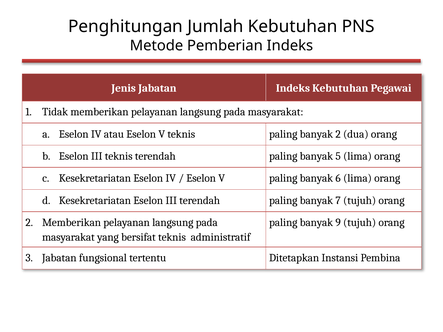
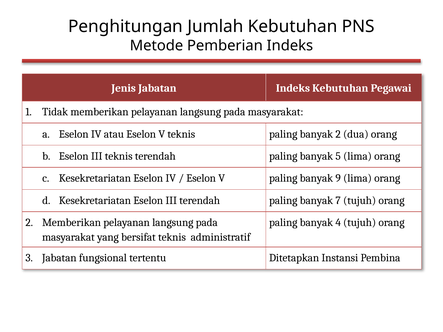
6: 6 -> 9 (338, 178)
9: 9 -> 4 (338, 223)
